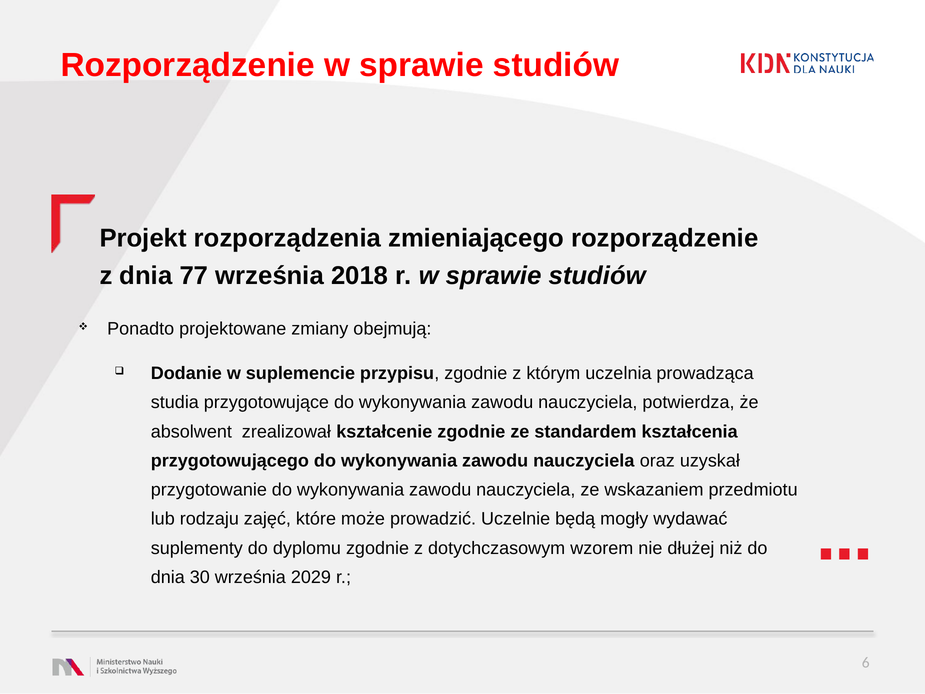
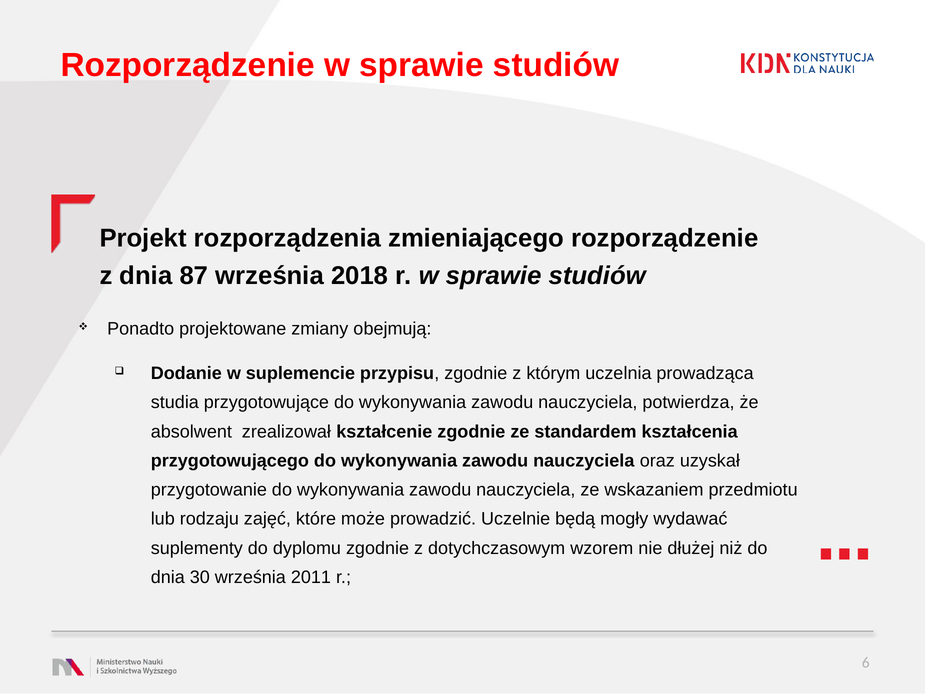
77: 77 -> 87 (194, 275)
2029: 2029 -> 2011 (311, 577)
